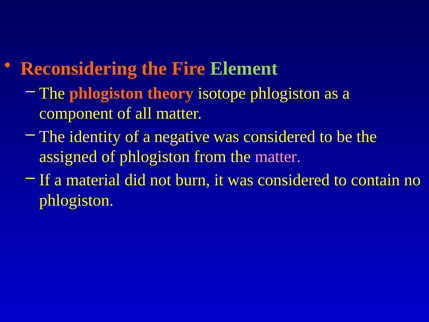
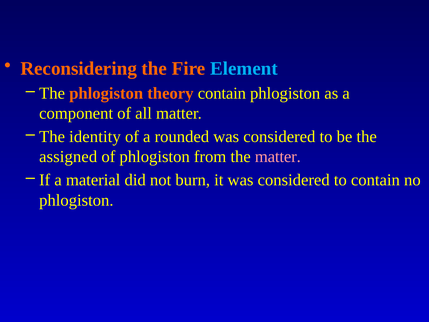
Element colour: light green -> light blue (244, 69)
theory isotope: isotope -> contain (222, 93)
negative: negative -> rounded (182, 137)
